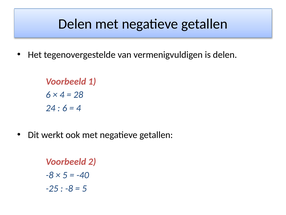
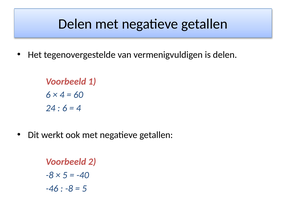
28: 28 -> 60 (78, 95)
-25: -25 -> -46 (52, 188)
